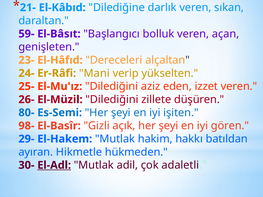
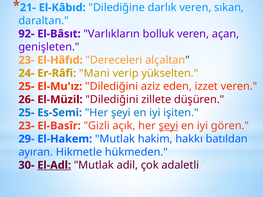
59-: 59- -> 92- (26, 34)
Başlangıcı: Başlangıcı -> Varlıkların (112, 34)
80-: 80- -> 25- (26, 113)
98-: 98- -> 23- (26, 126)
şeyi underline: none -> present (169, 126)
